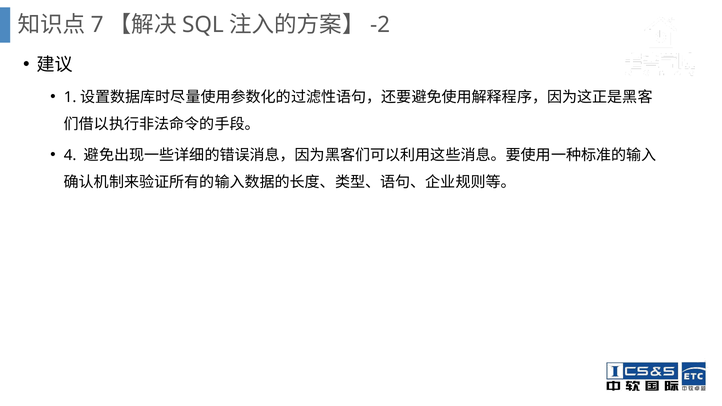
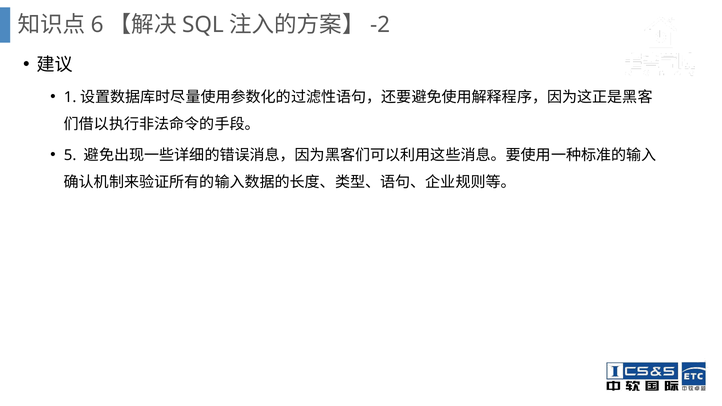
7: 7 -> 6 (97, 25)
4: 4 -> 5 (70, 155)
